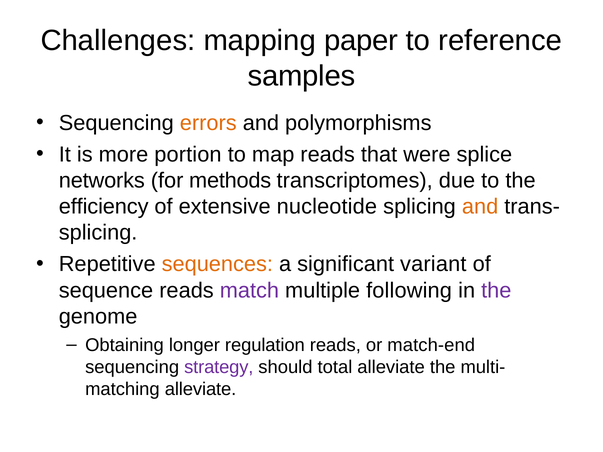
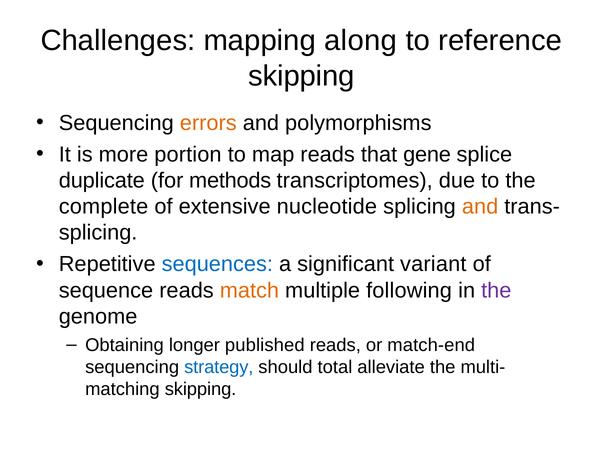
paper: paper -> along (361, 41)
samples: samples -> skipping (302, 76)
were: were -> gene (427, 155)
networks: networks -> duplicate (102, 181)
efficiency: efficiency -> complete (104, 207)
sequences colour: orange -> blue (217, 264)
match colour: purple -> orange (249, 291)
regulation: regulation -> published (265, 345)
strategy colour: purple -> blue (219, 367)
alleviate: alleviate -> skipping (201, 389)
